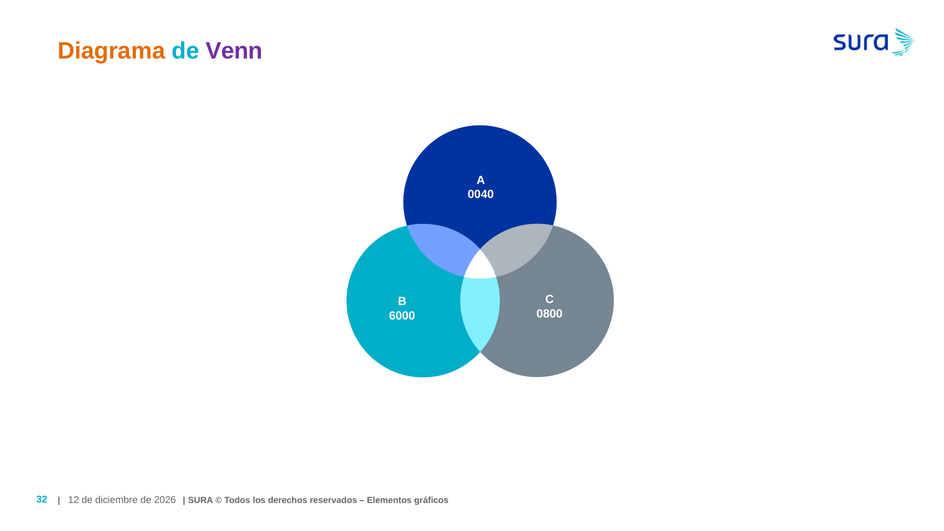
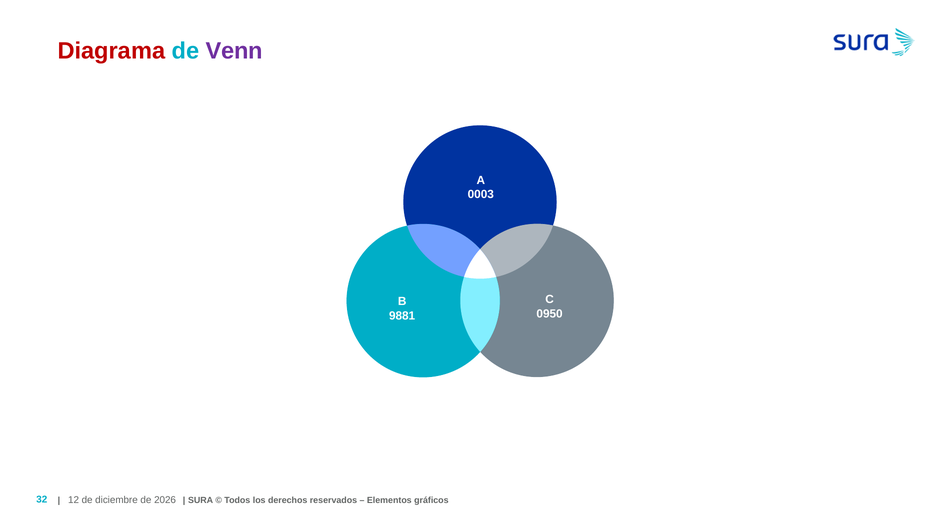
Diagrama colour: orange -> red (111, 51)
0040: 0040 -> 0003 (481, 195)
0800: 0800 -> 0950 (550, 314)
6000: 6000 -> 9881 (402, 316)
